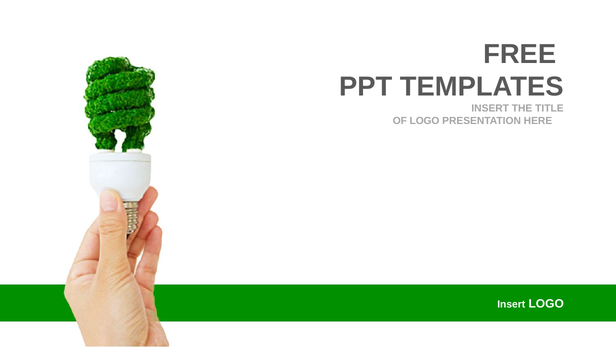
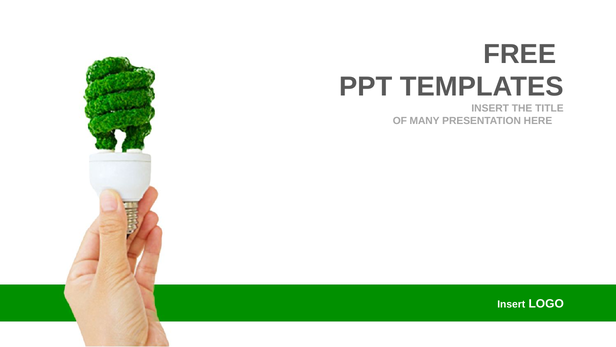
OF LOGO: LOGO -> MANY (425, 120)
